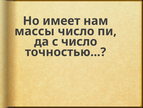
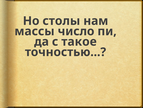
имеет: имеет -> столы (61, 21)
с число: число -> такое (79, 41)
